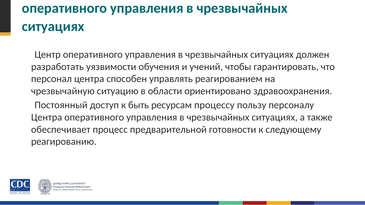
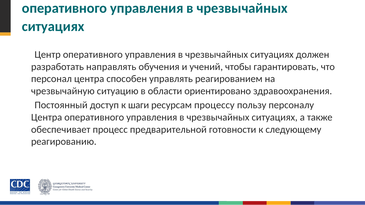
уязвимости: уязвимости -> направлять (111, 67)
быть: быть -> шаги (139, 105)
